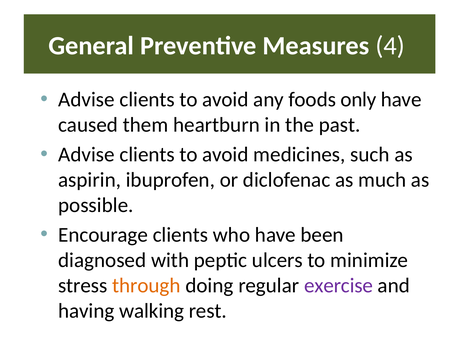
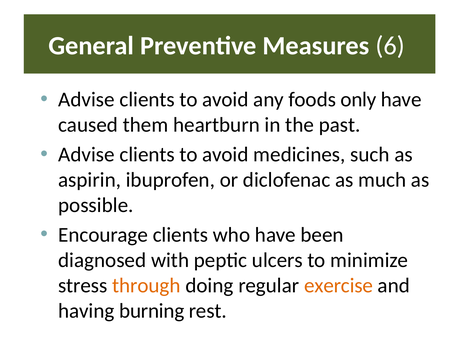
4: 4 -> 6 (390, 46)
exercise colour: purple -> orange (339, 286)
walking: walking -> burning (152, 311)
